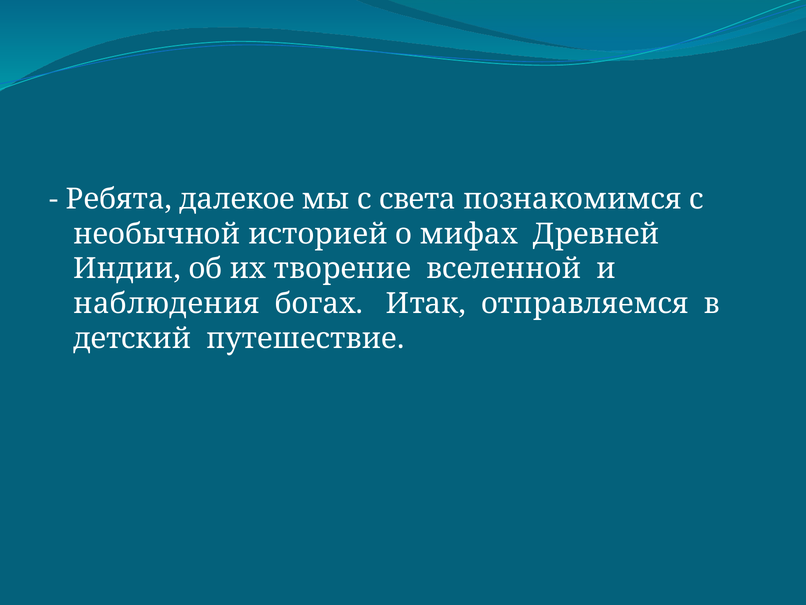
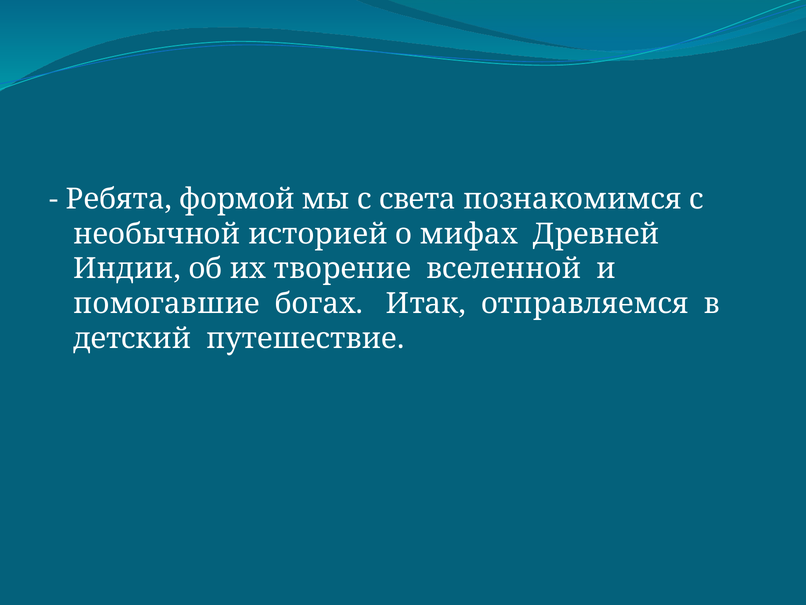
далекое: далекое -> формой (237, 199)
наблюдения: наблюдения -> помогавшие (167, 304)
